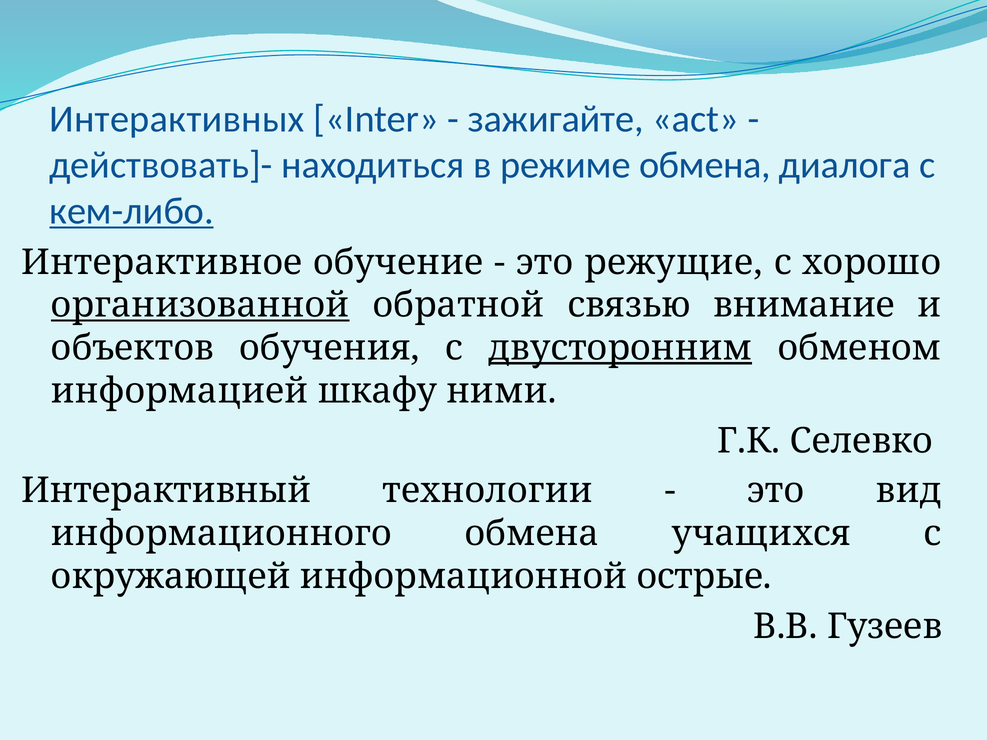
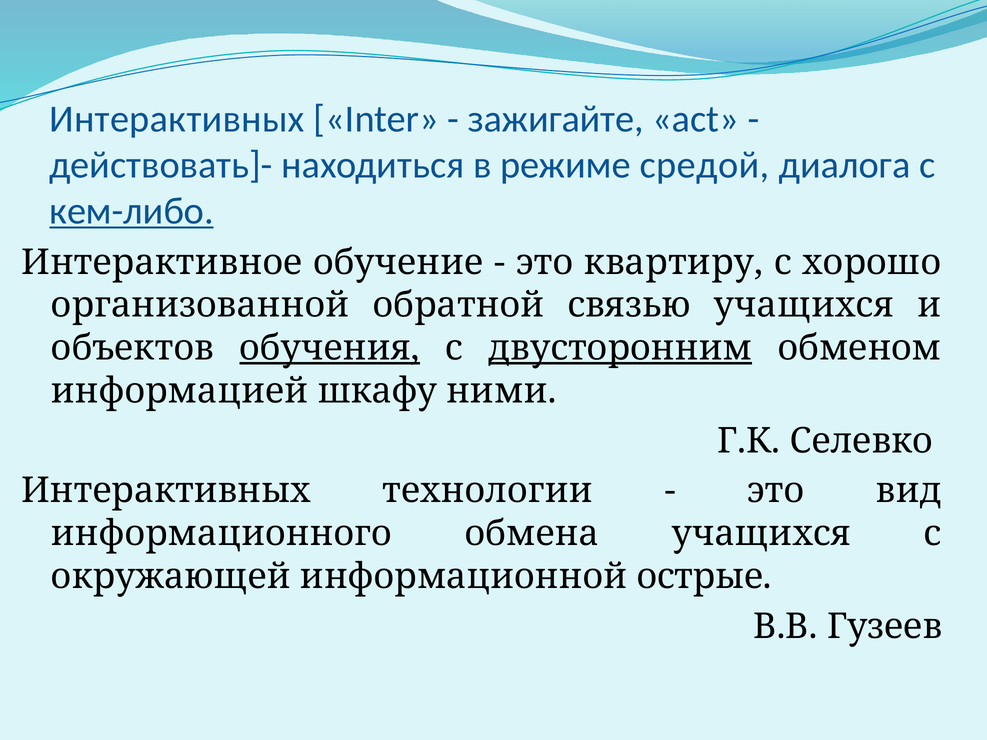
режиме обмена: обмена -> средой (705, 165)
режущие: режущие -> квартиру (674, 262)
организованной underline: present -> none (200, 305)
связью внимание: внимание -> учащихся (804, 305)
обучения underline: none -> present (330, 348)
Интерактивный: Интерактивный -> Интерактивных (166, 491)
